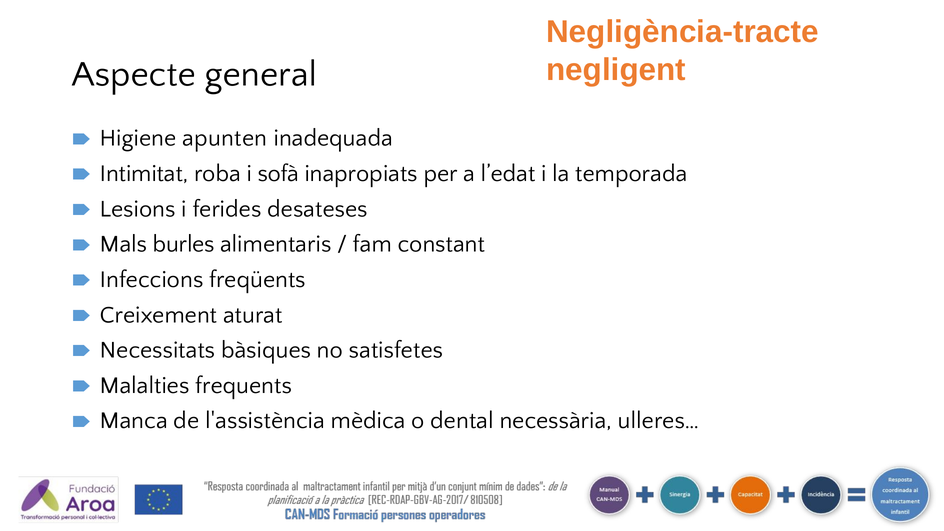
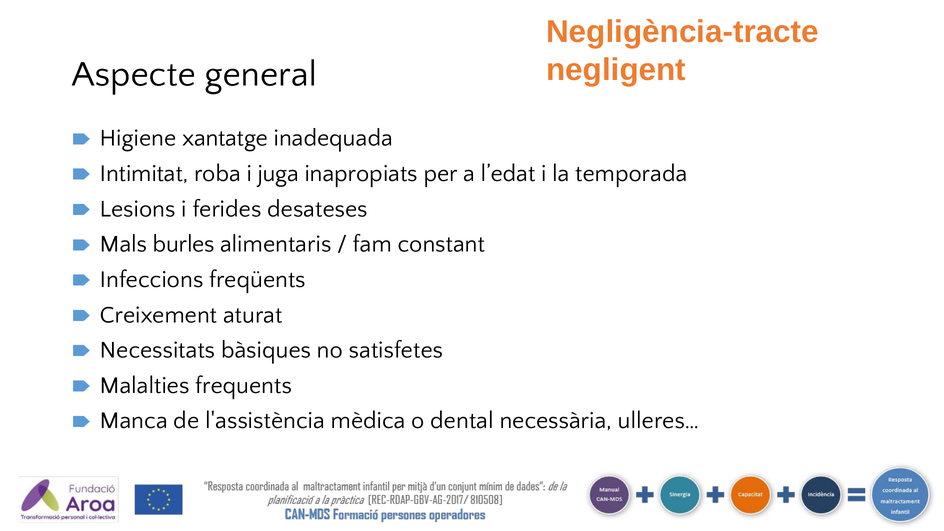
apunten: apunten -> xantatge (225, 138)
sofà: sofà -> juga (278, 173)
